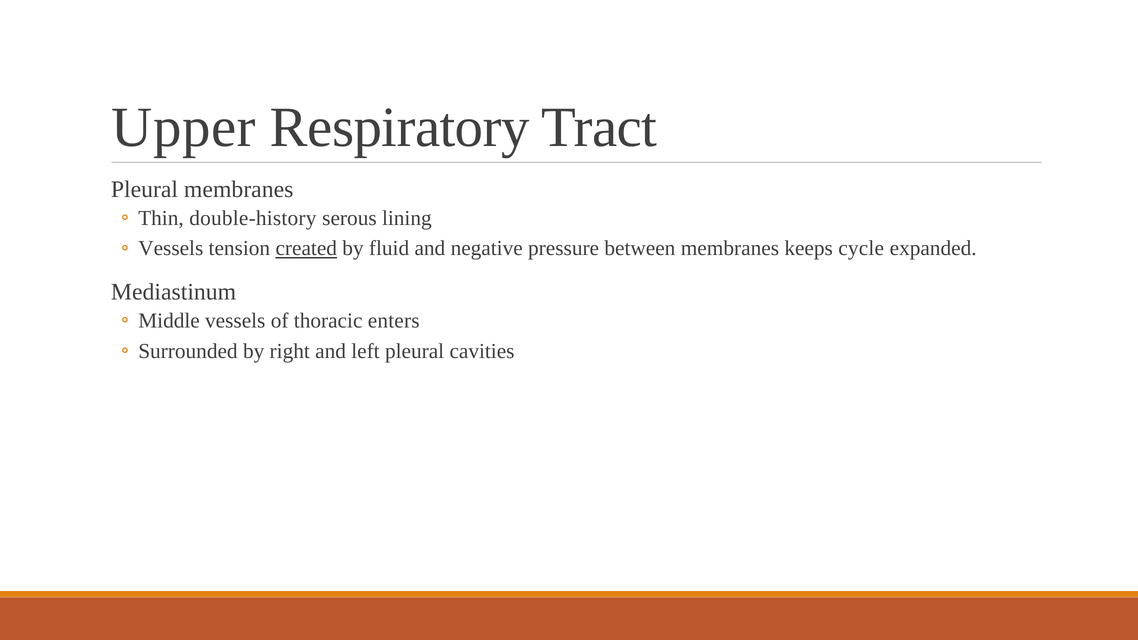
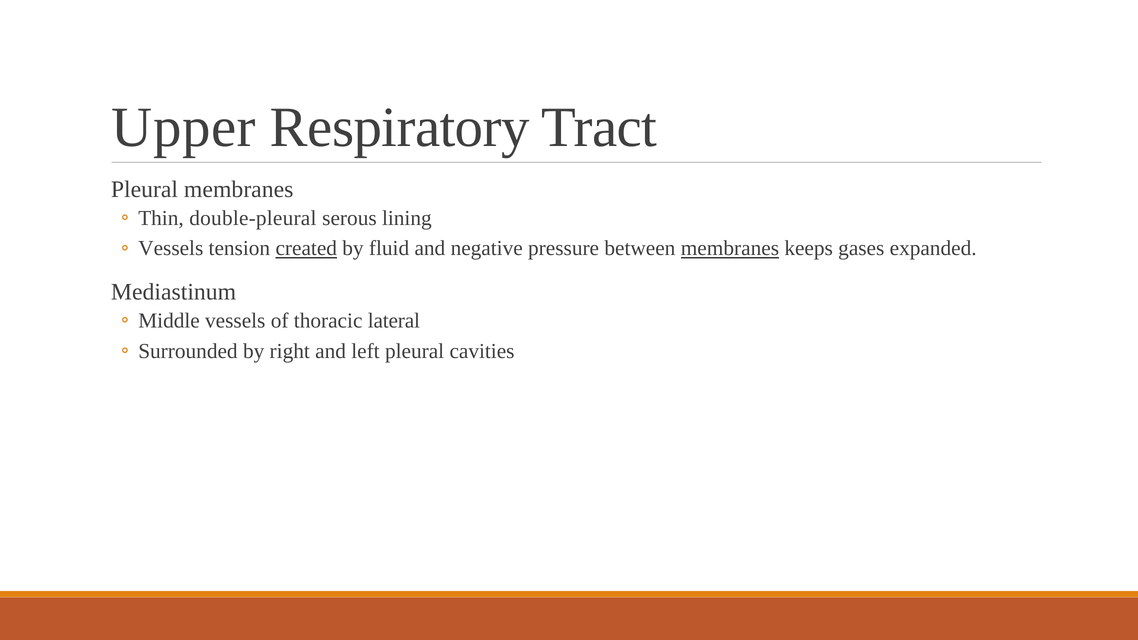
double-history: double-history -> double-pleural (253, 218)
membranes underline: none -> present (730, 249)
cycle: cycle -> gases (861, 249)
enters: enters -> lateral (394, 321)
